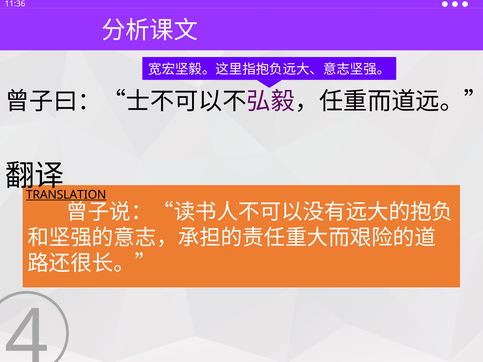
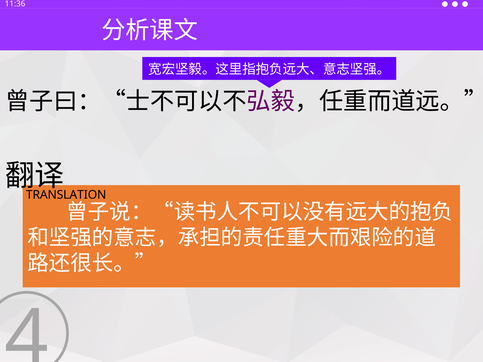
TRANSLATION underline: present -> none (66, 195)
